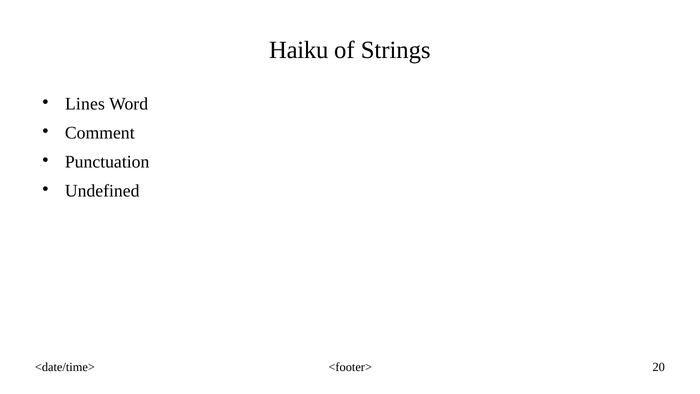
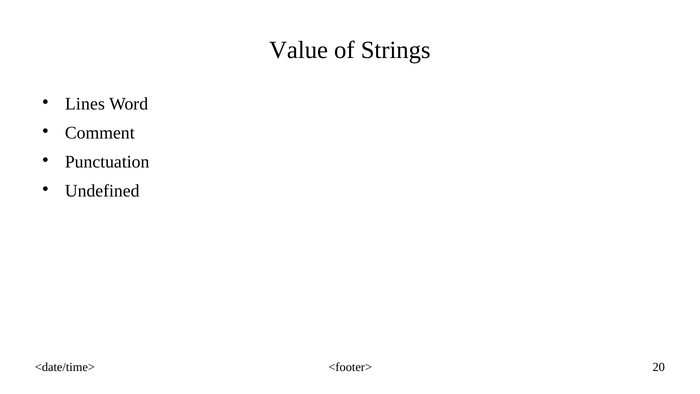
Haiku: Haiku -> Value (299, 50)
